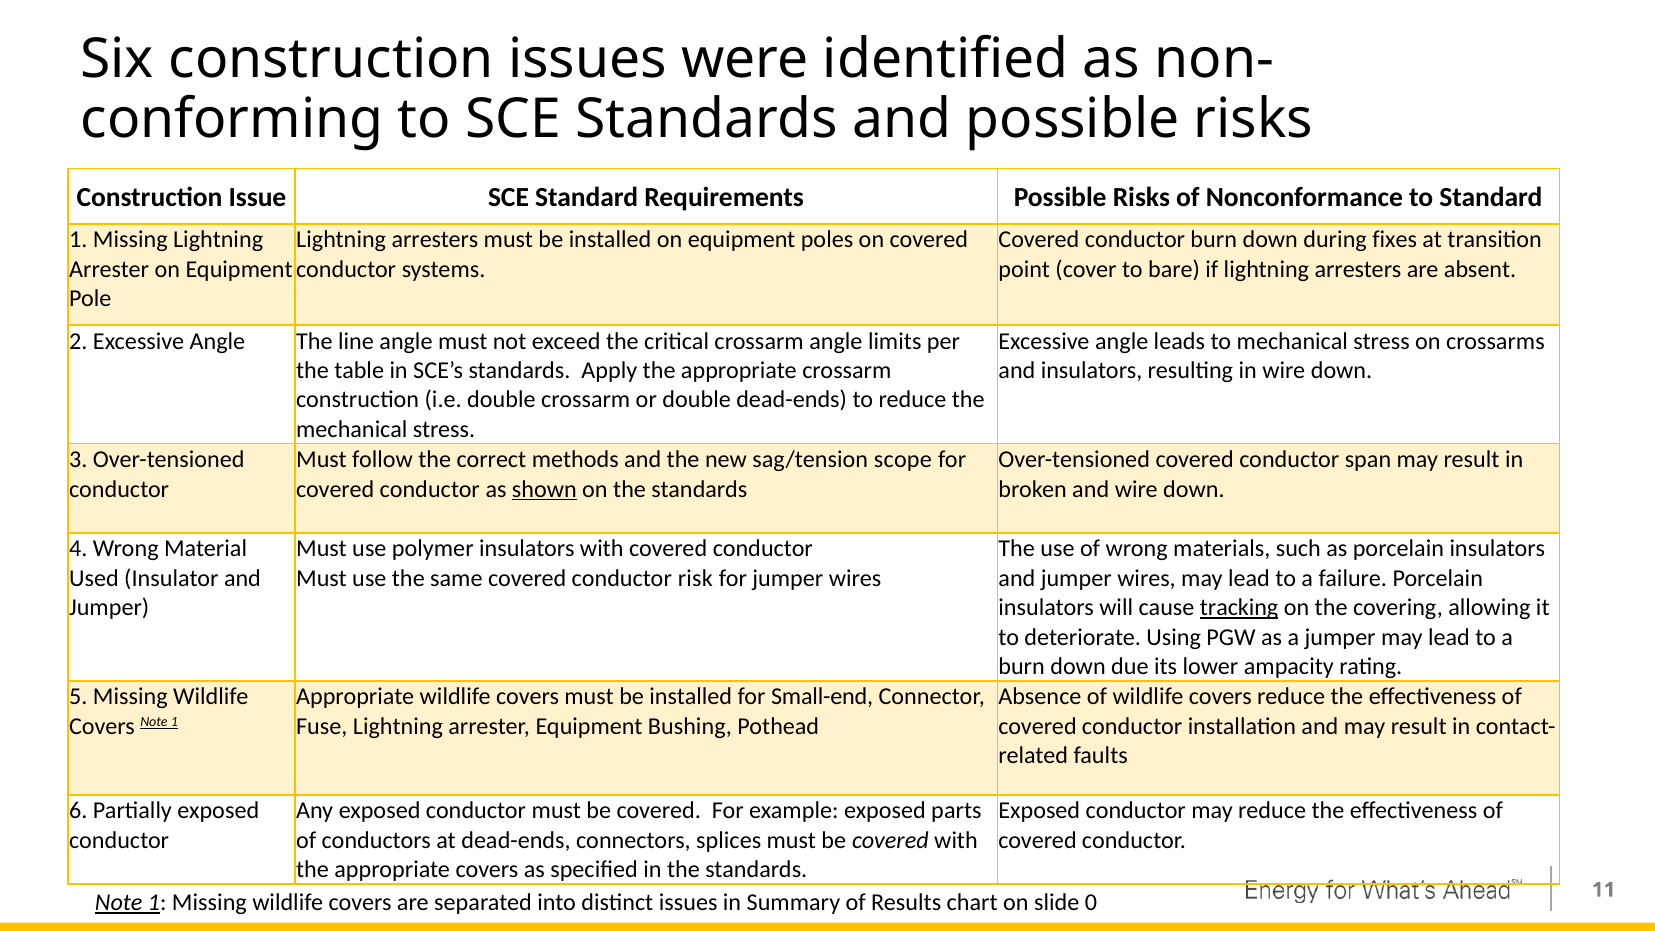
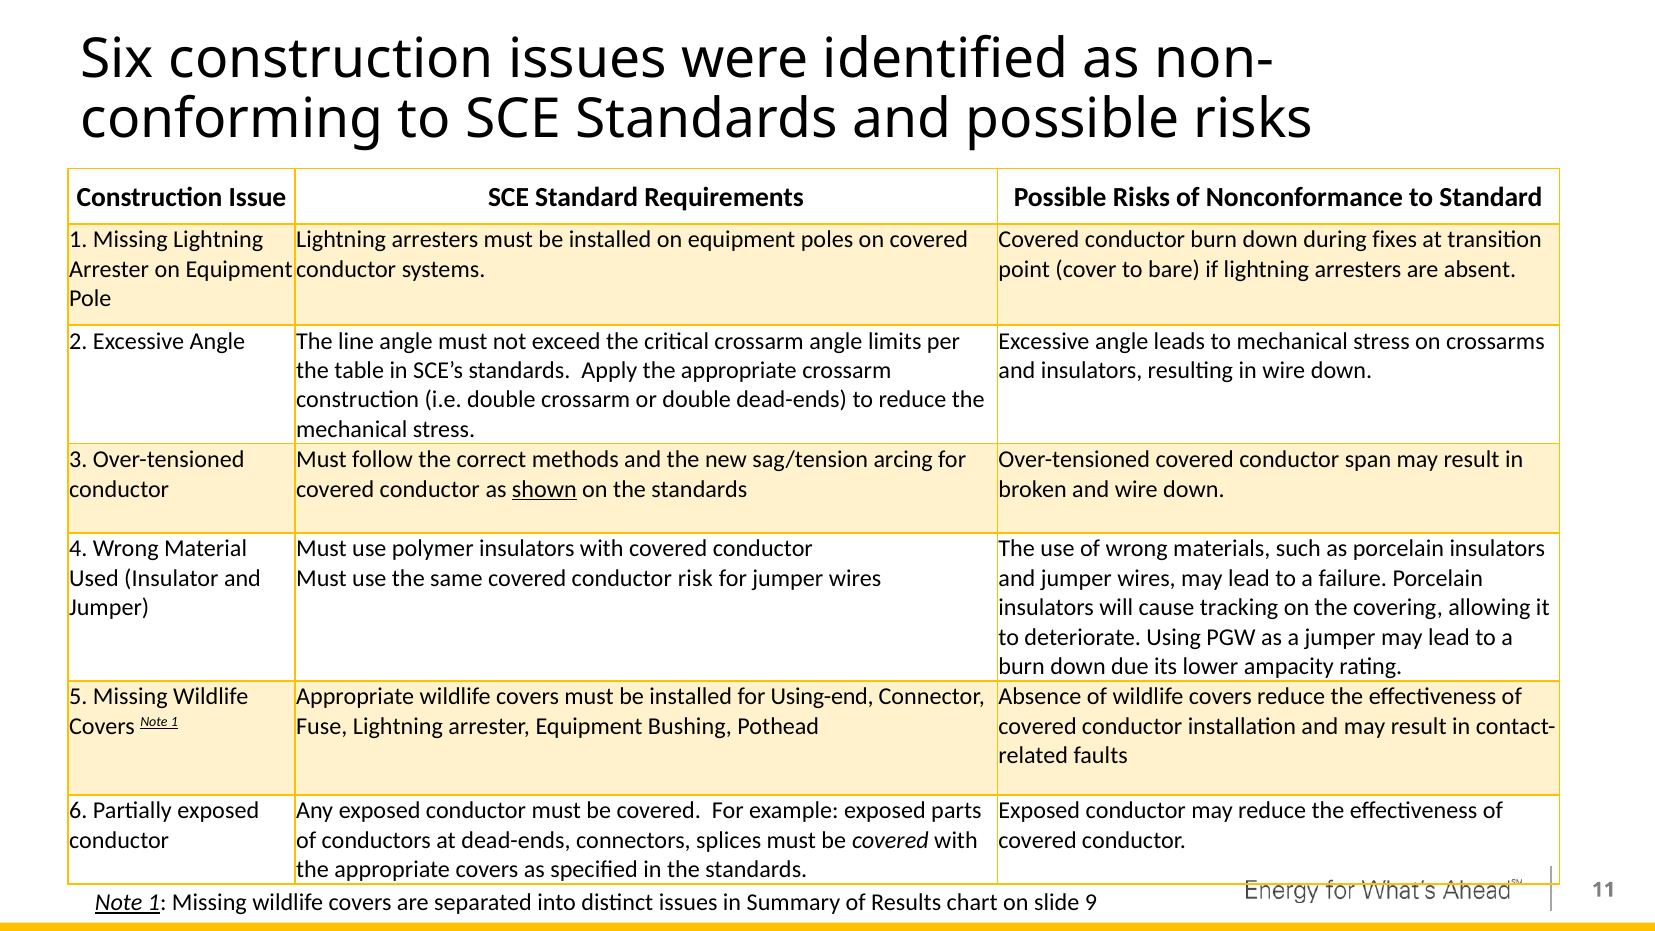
scope: scope -> arcing (903, 460)
tracking underline: present -> none (1239, 608)
Small-end: Small-end -> Using-end (822, 697)
0: 0 -> 9 (1091, 902)
